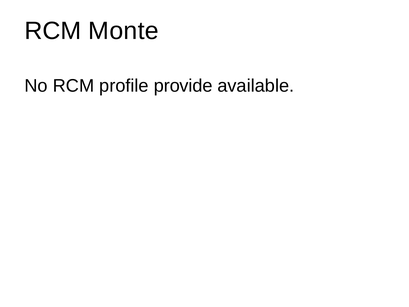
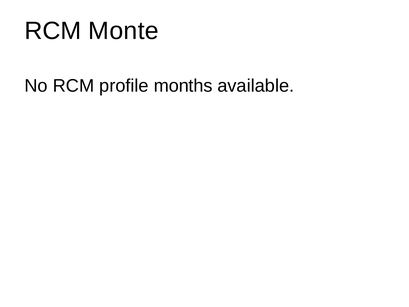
provide: provide -> months (183, 86)
